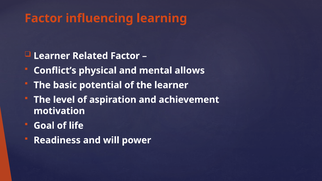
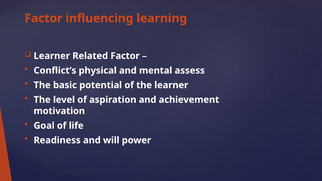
allows: allows -> assess (190, 71)
